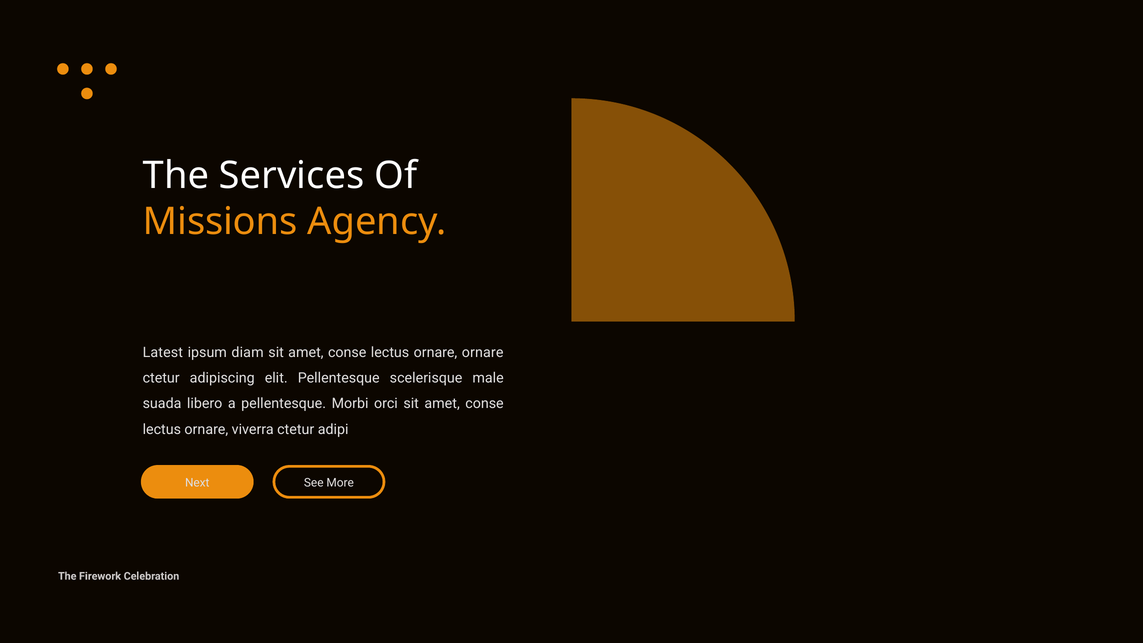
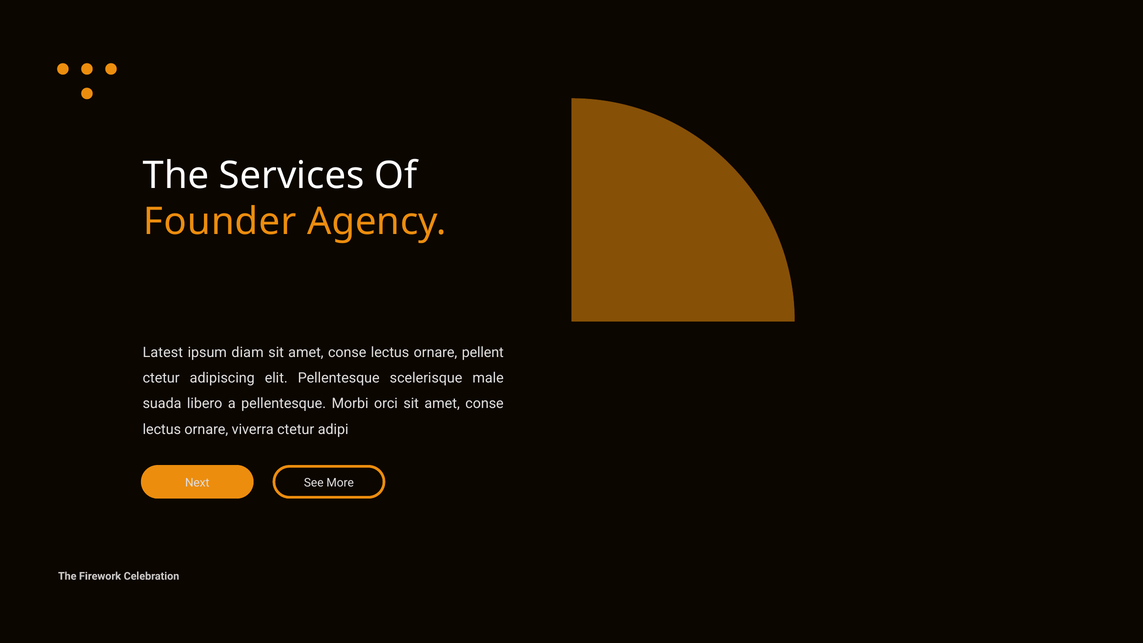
Missions: Missions -> Founder (220, 222)
ornare ornare: ornare -> pellent (483, 352)
